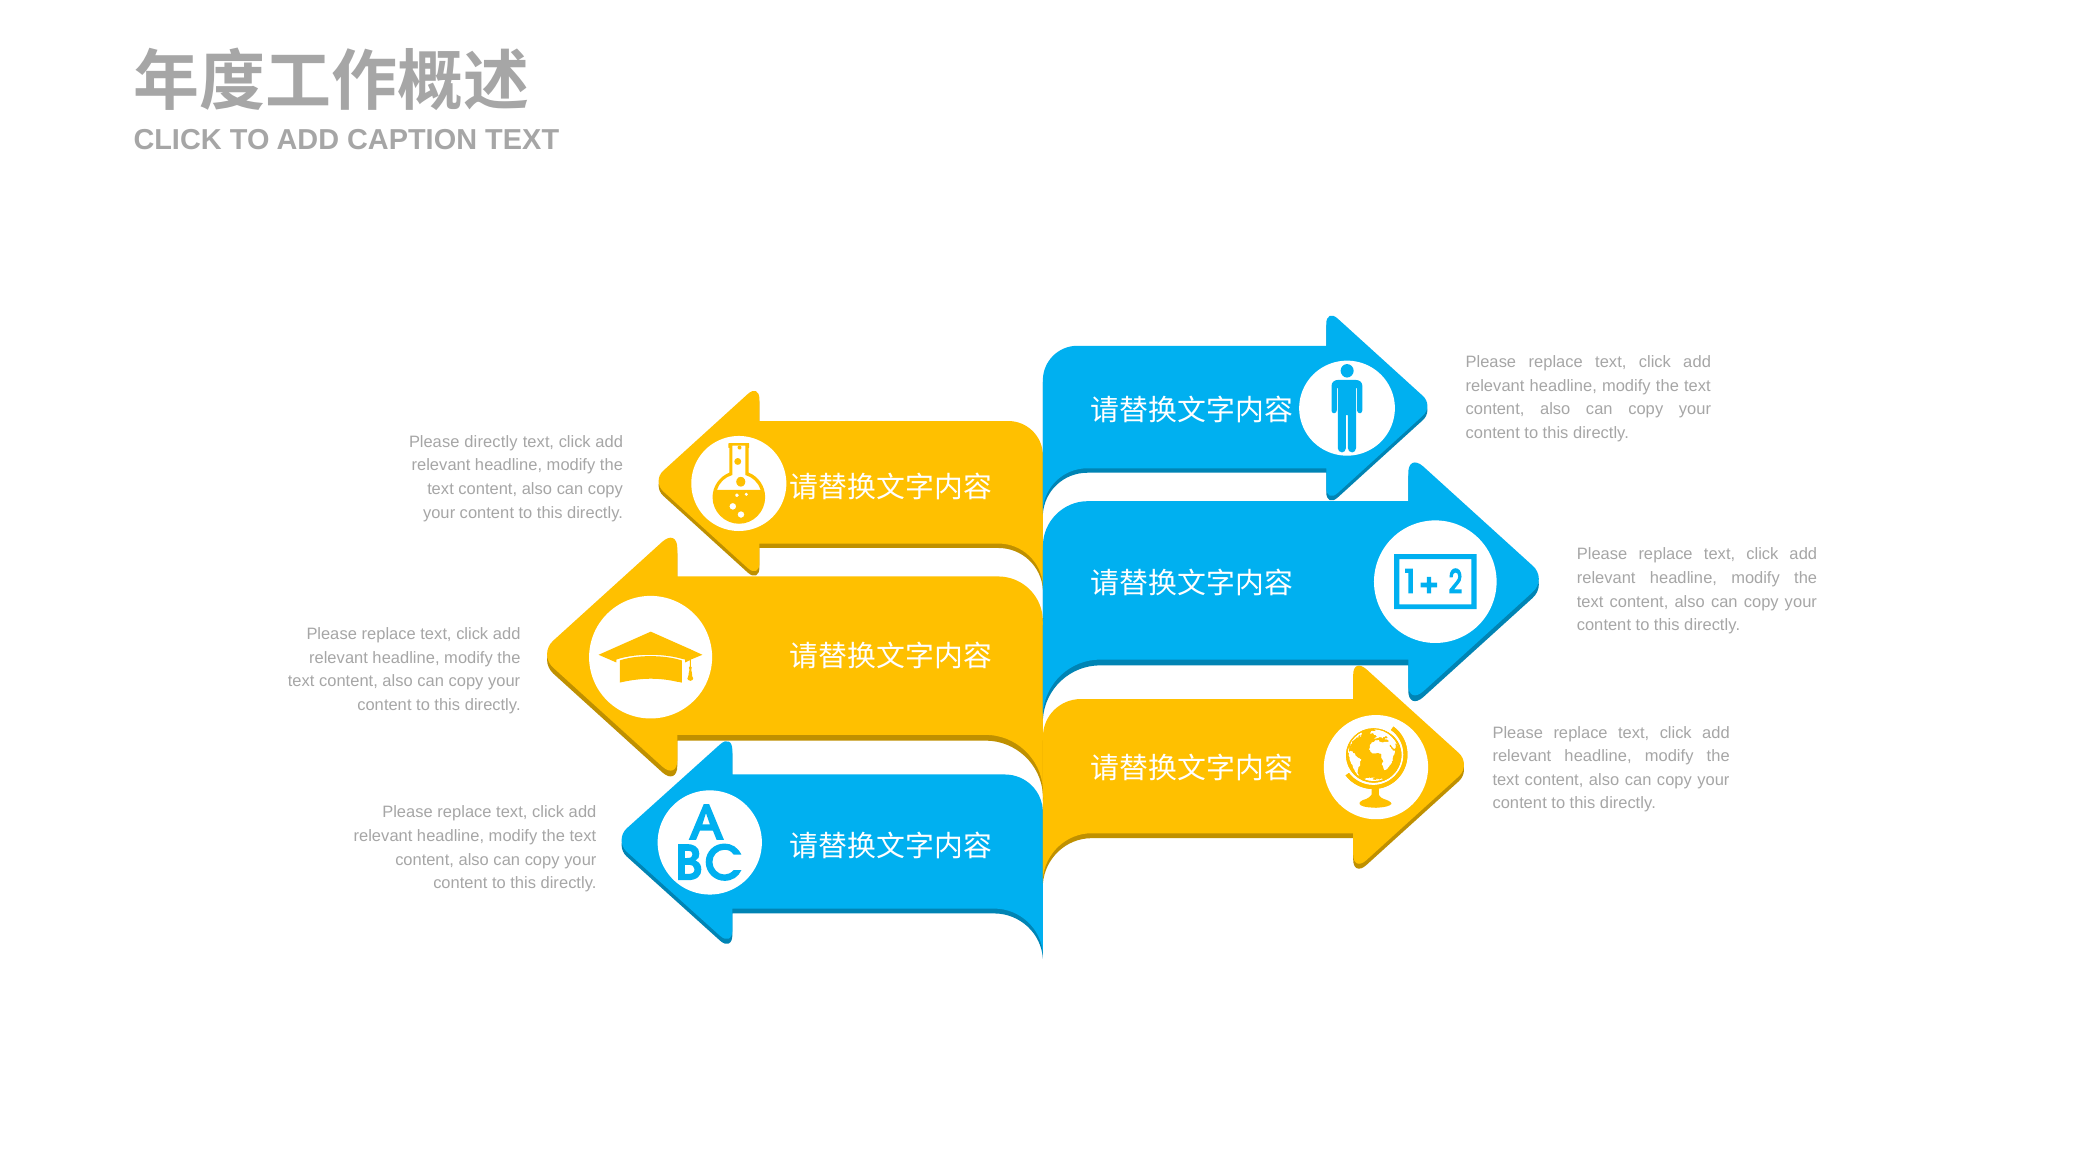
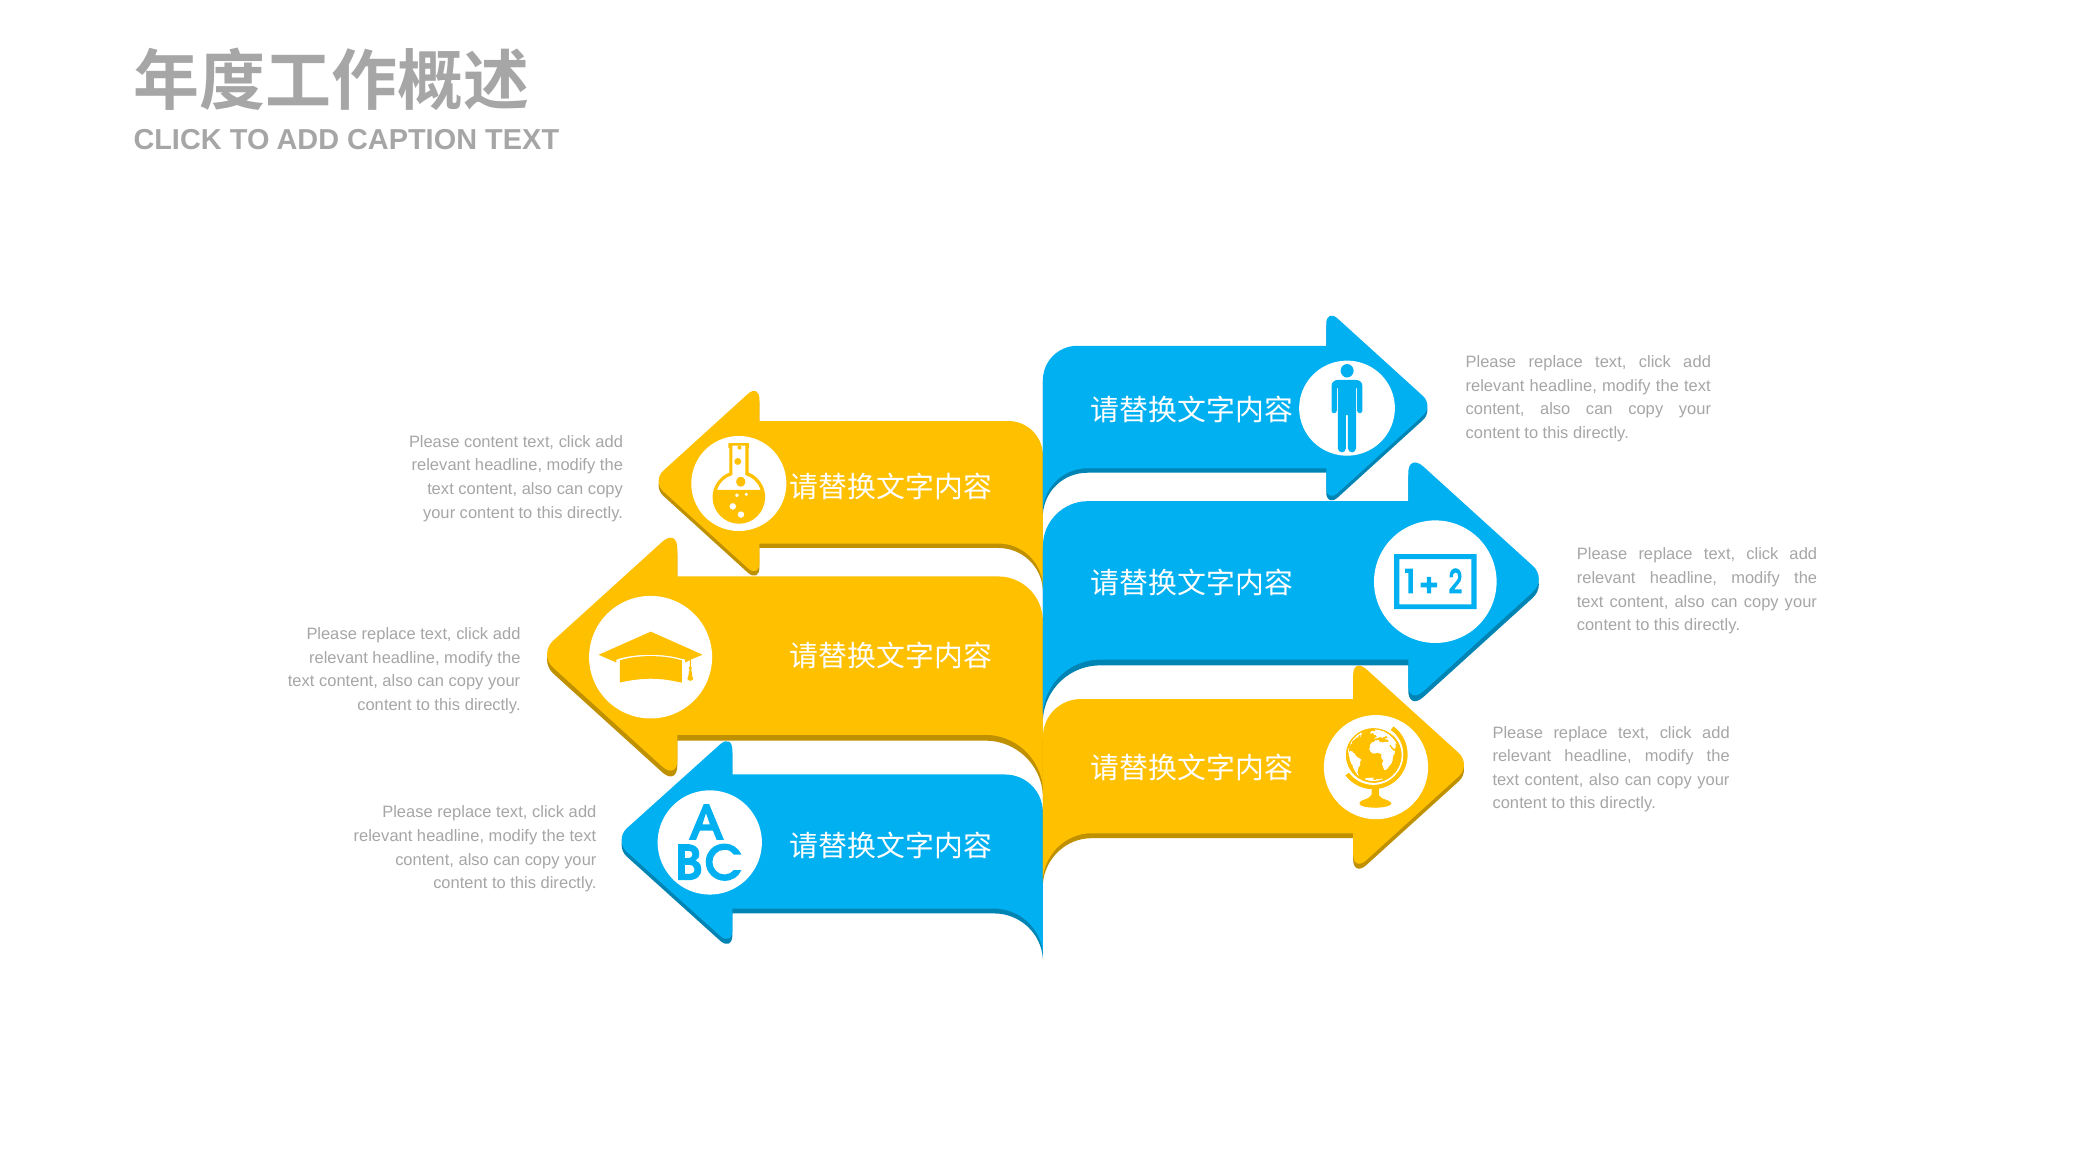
Please directly: directly -> content (491, 442)
